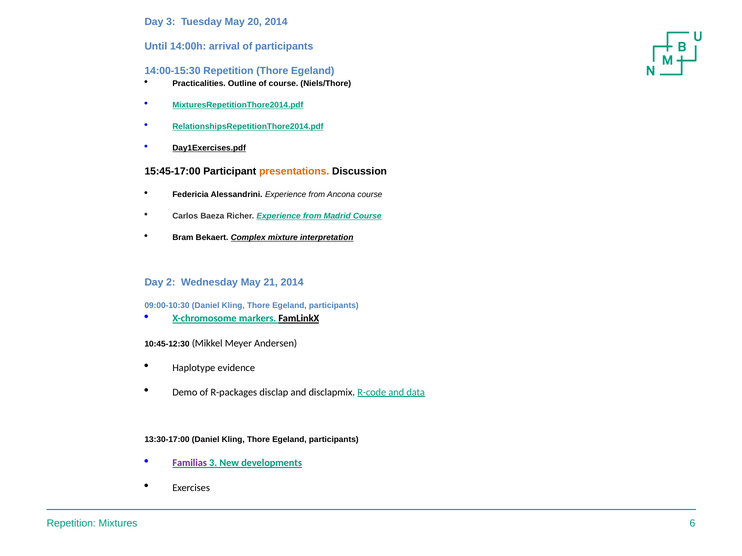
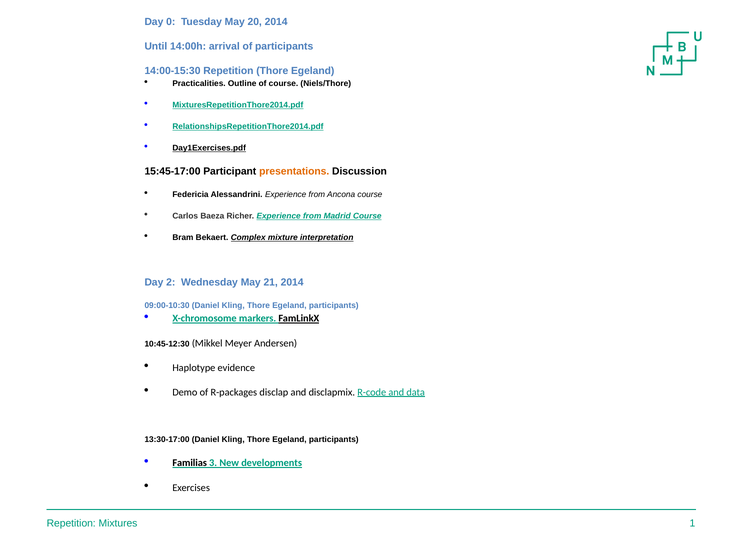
Day 3: 3 -> 0 (171, 22)
Familias colour: purple -> black (190, 463)
6: 6 -> 1 (692, 524)
